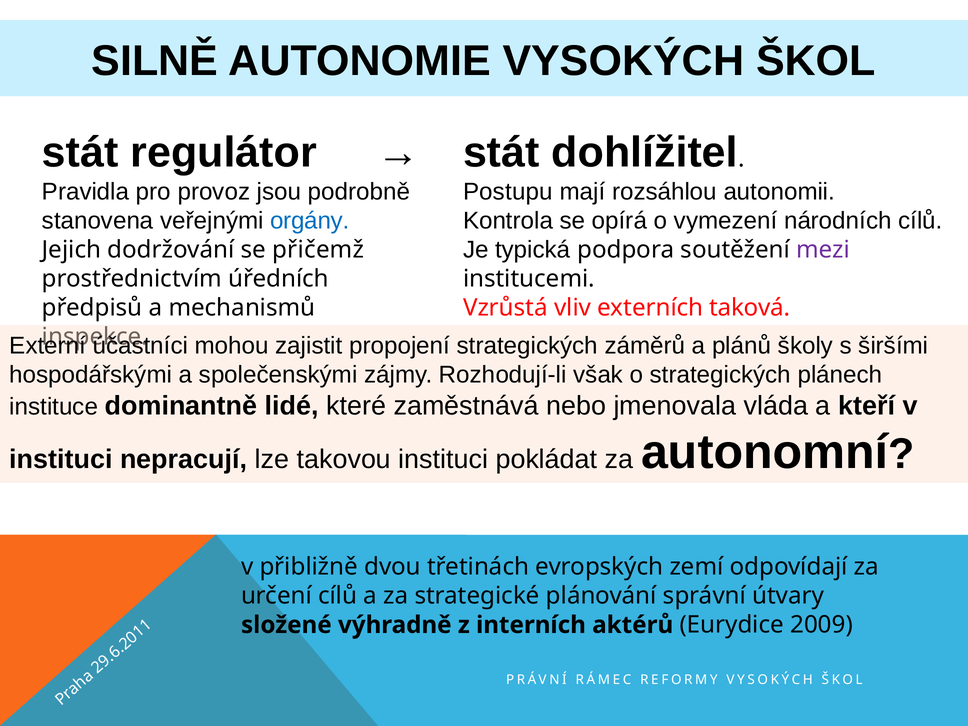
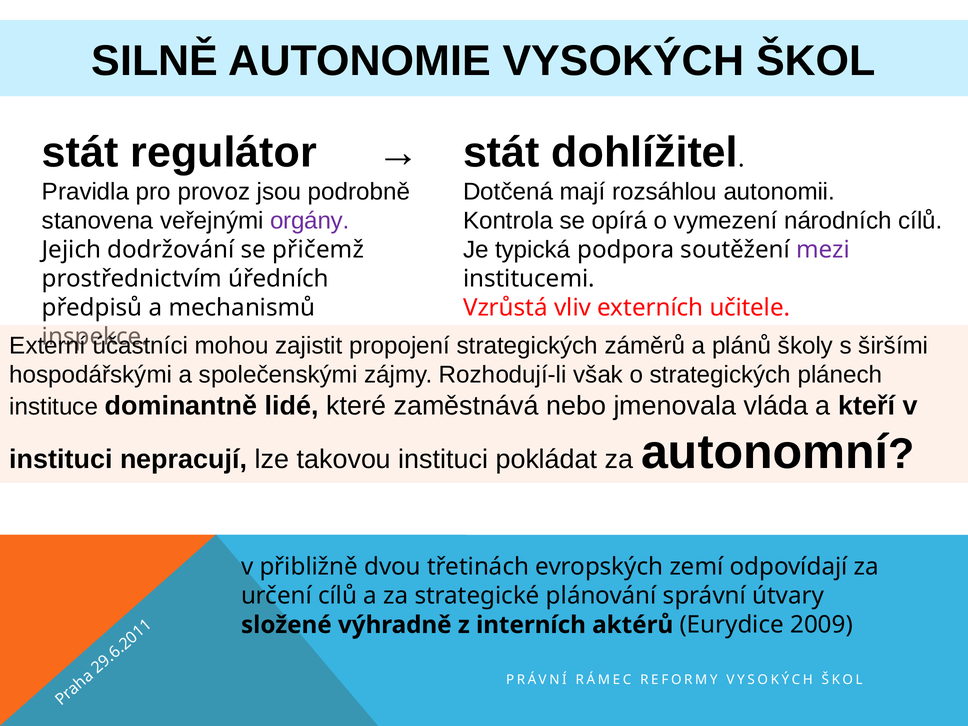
Postupu: Postupu -> Dotčená (508, 192)
orgány colour: blue -> purple (310, 221)
taková: taková -> učitele (750, 308)
